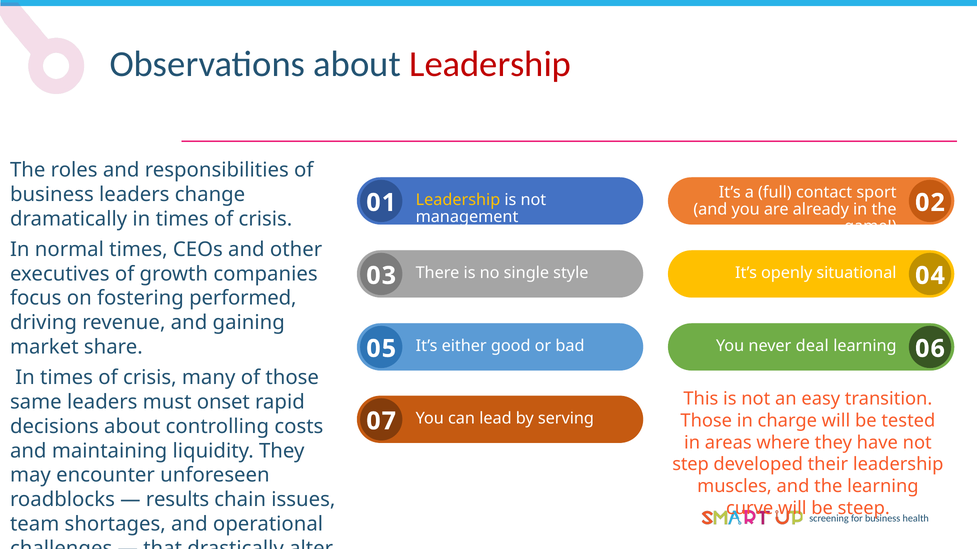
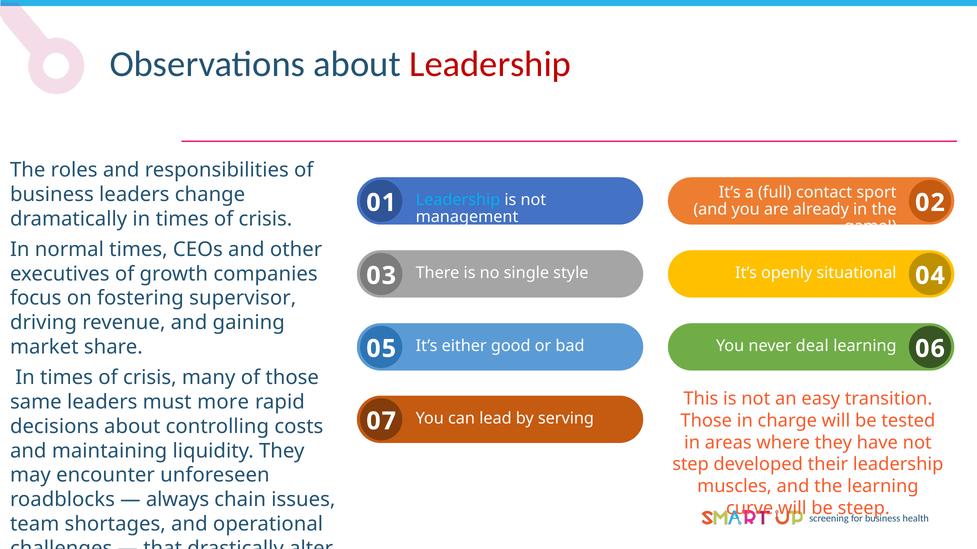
Leadership colour: yellow -> light blue (458, 200)
performed: performed -> supervisor (243, 299)
onset: onset -> more (223, 402)
results: results -> always (178, 500)
